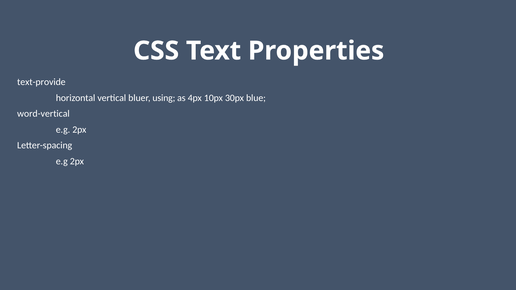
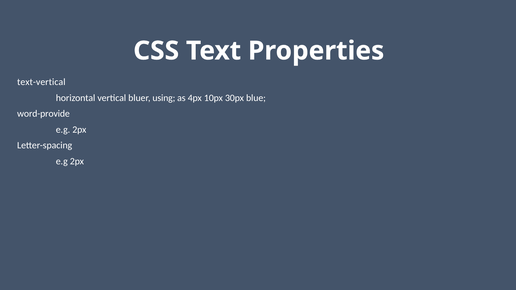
text-provide: text-provide -> text-vertical (41, 82)
word-vertical: word-vertical -> word-provide (43, 114)
